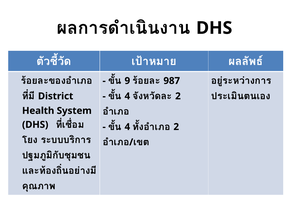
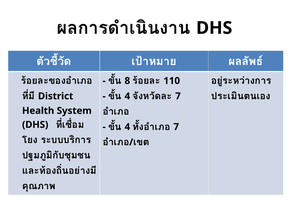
9: 9 -> 8 (127, 81)
987: 987 -> 110 (172, 81)
2: 2 -> 7 (178, 96)
2: 2 -> 7 (176, 127)
